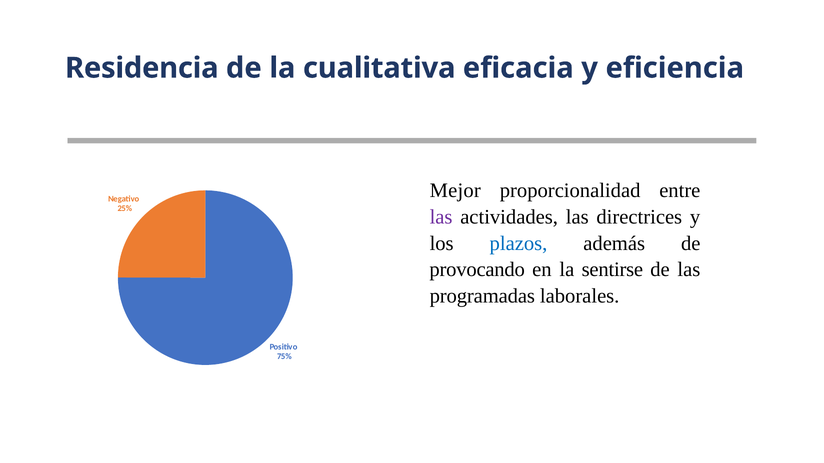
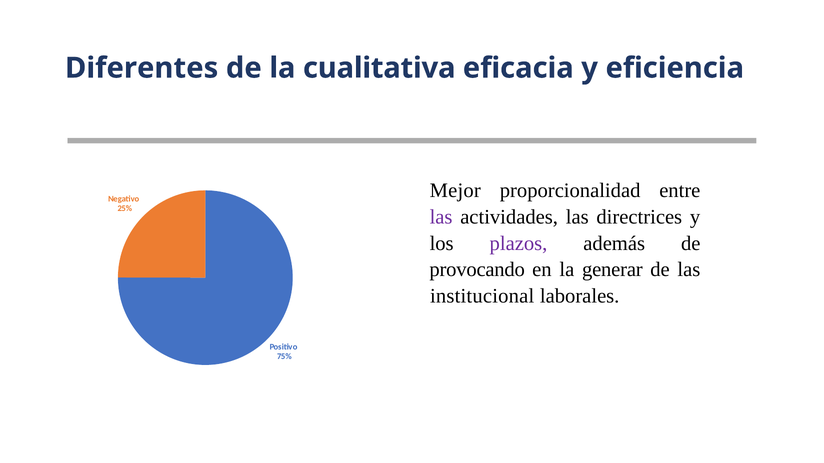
Residencia: Residencia -> Diferentes (142, 68)
plazos colour: blue -> purple (518, 243)
sentirse: sentirse -> generar (612, 270)
programadas: programadas -> institucional (482, 296)
